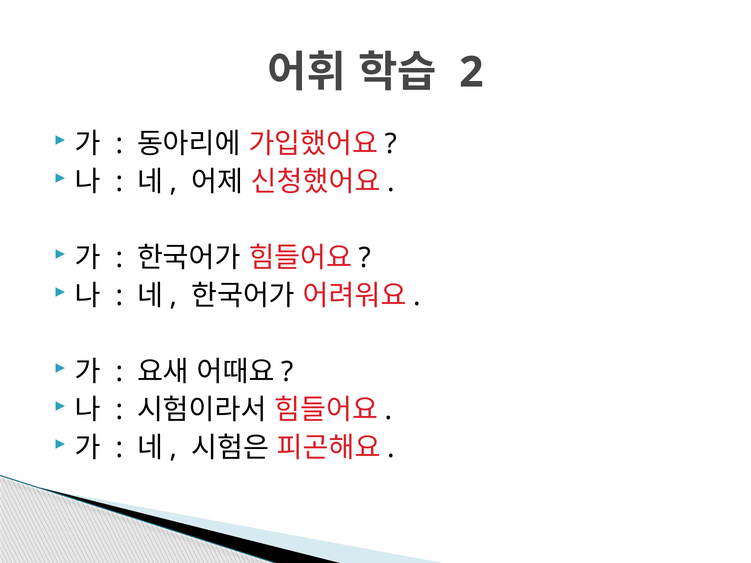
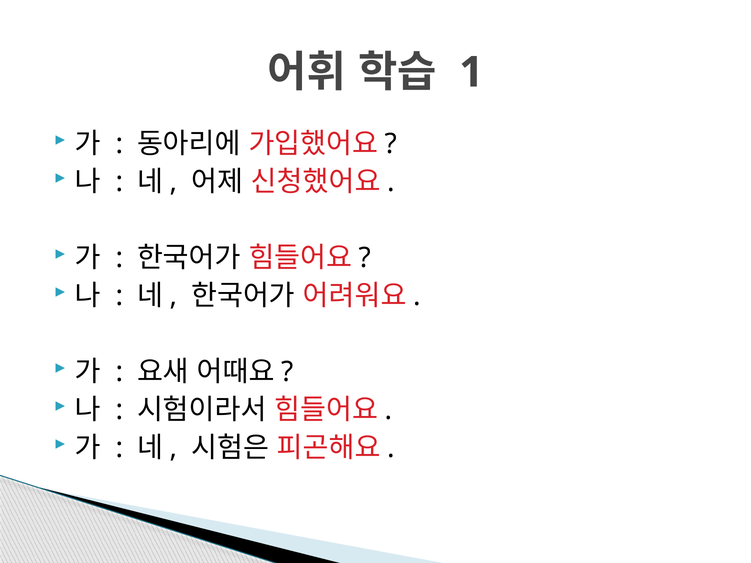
2: 2 -> 1 (471, 72)
